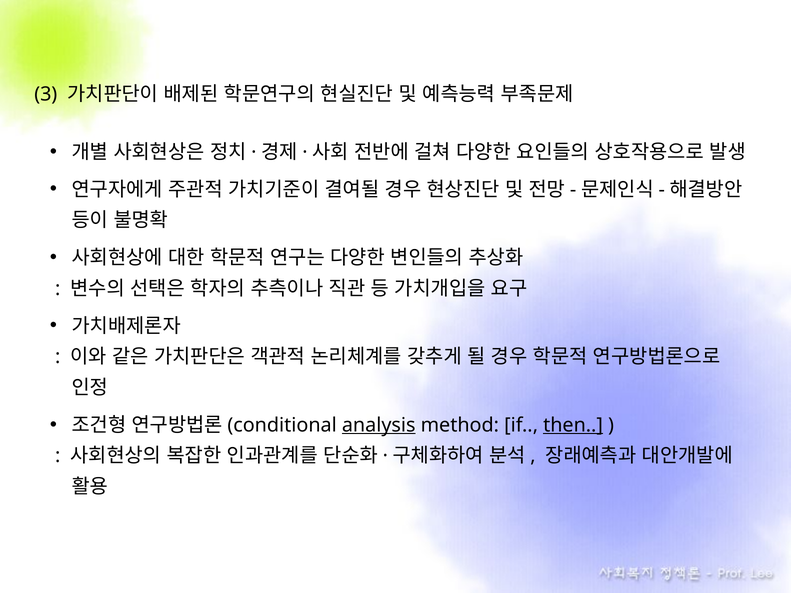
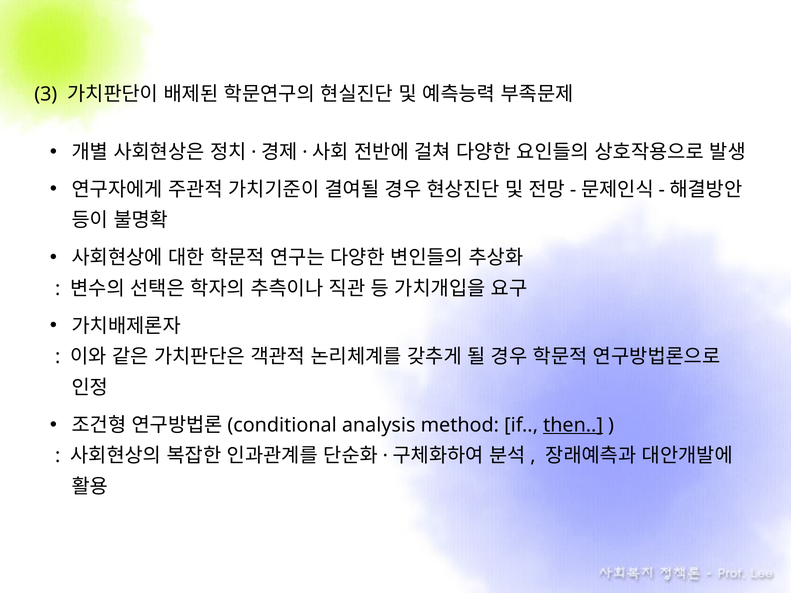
analysis underline: present -> none (379, 425)
